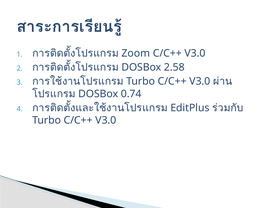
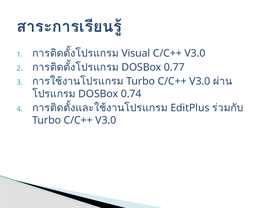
Zoom: Zoom -> Visual (136, 53)
2.58: 2.58 -> 0.77 (174, 67)
